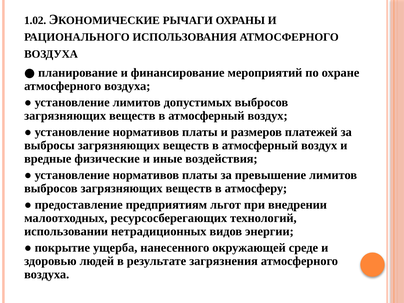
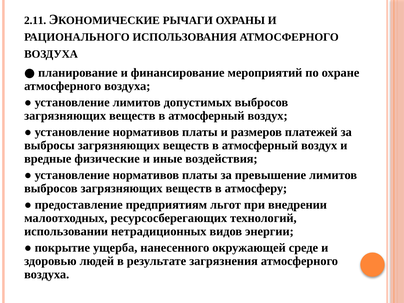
1.02: 1.02 -> 2.11 (35, 20)
